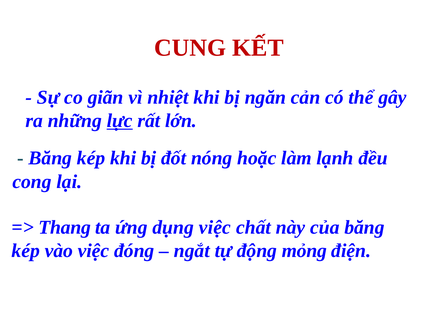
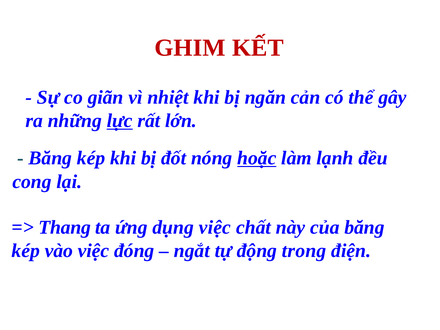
CUNG: CUNG -> GHIM (190, 48)
hoặc underline: none -> present (257, 158)
mỏng: mỏng -> trong (304, 251)
